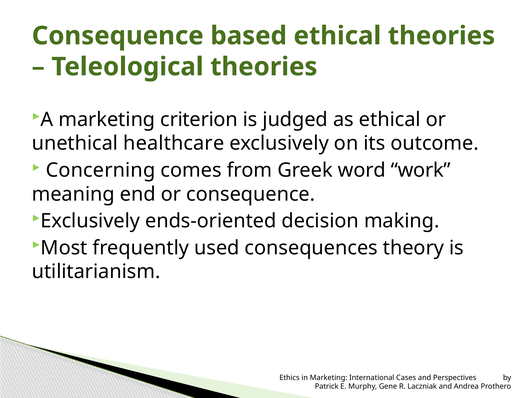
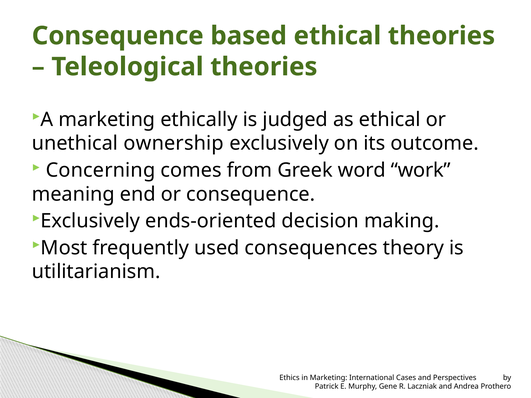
criterion: criterion -> ethically (199, 120)
healthcare: healthcare -> ownership (174, 143)
